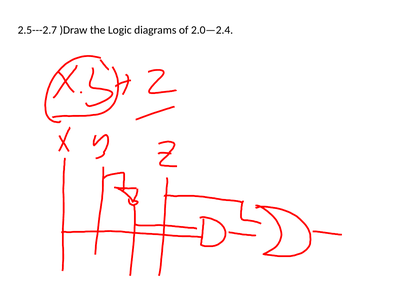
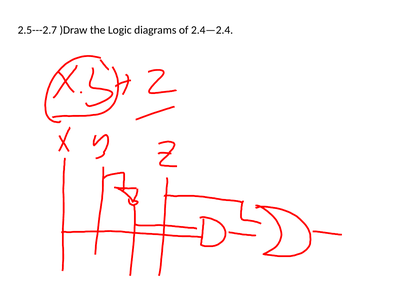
2.0—2.4: 2.0—2.4 -> 2.4—2.4 (212, 30)
